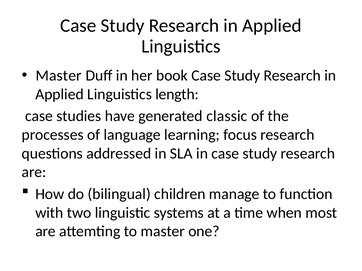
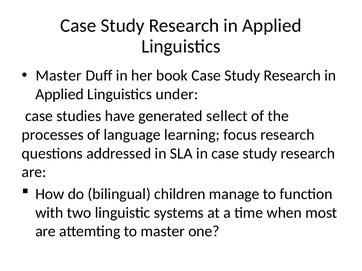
length: length -> under (177, 94)
classic: classic -> sellect (227, 116)
